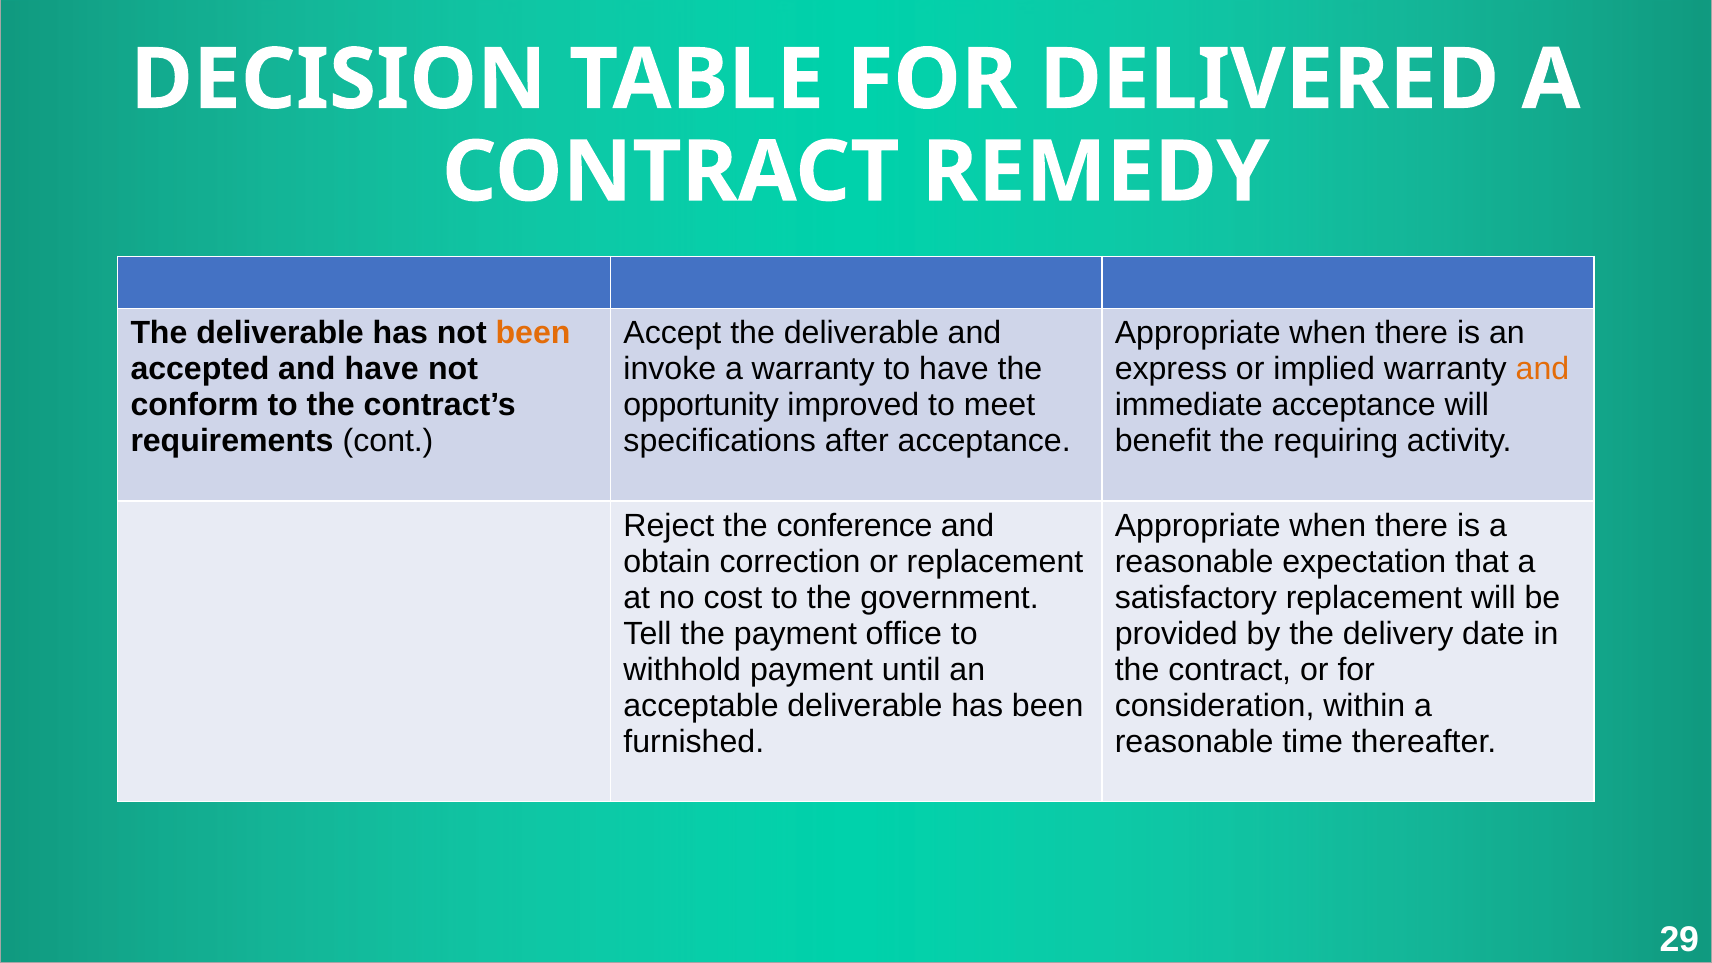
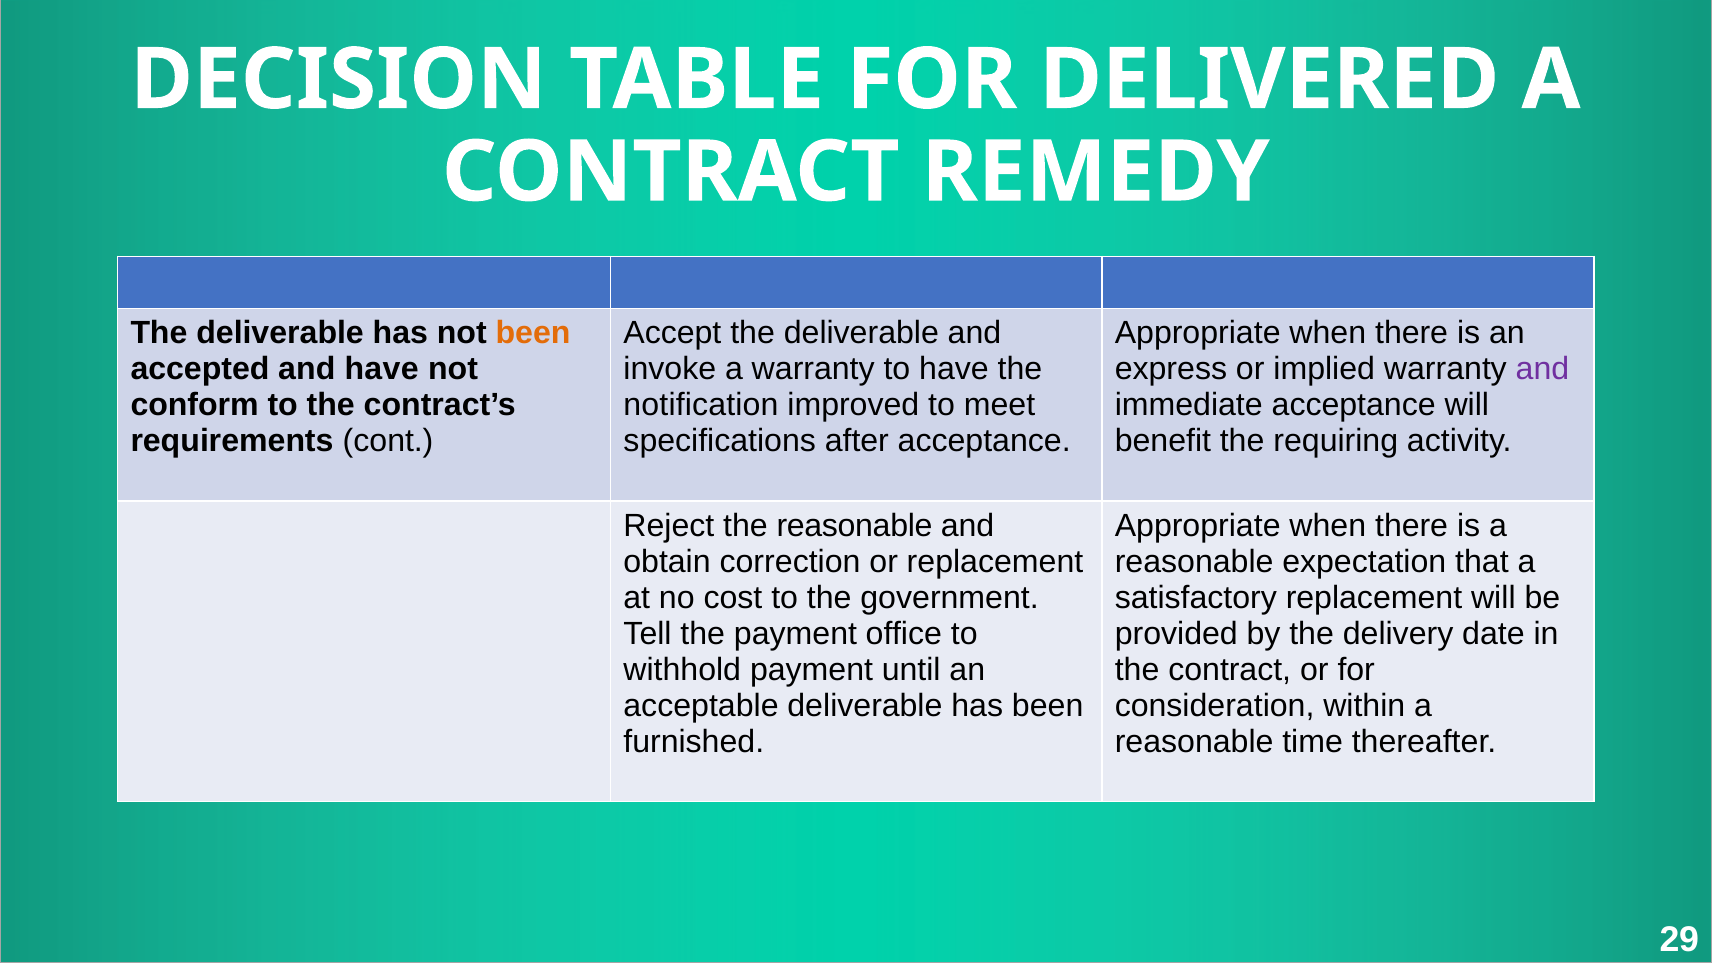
and colour: orange -> purple (1542, 369)
opportunity: opportunity -> notification (701, 405)
the conference: conference -> reasonable (854, 526)
